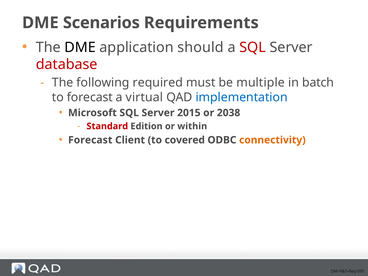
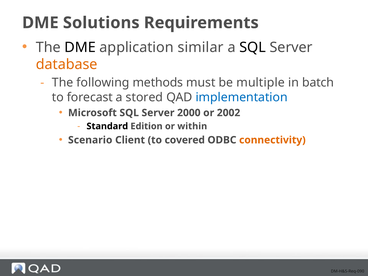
Scenarios: Scenarios -> Solutions (101, 23)
should: should -> similar (201, 47)
SQL colour: red -> black (253, 47)
database colour: red -> orange (67, 64)
required: required -> methods (158, 83)
virtual: virtual -> stored (144, 97)
2015: 2015 -> 2000 (189, 113)
2038: 2038 -> 2002 (229, 113)
Standard colour: red -> black (107, 126)
Forecast: Forecast -> Scenario (90, 140)
